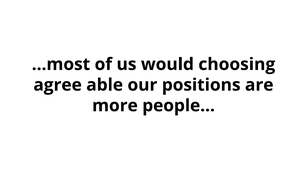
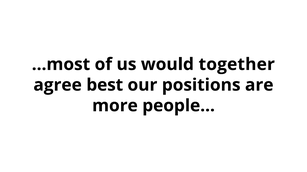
choosing: choosing -> together (237, 65)
able: able -> best (105, 85)
